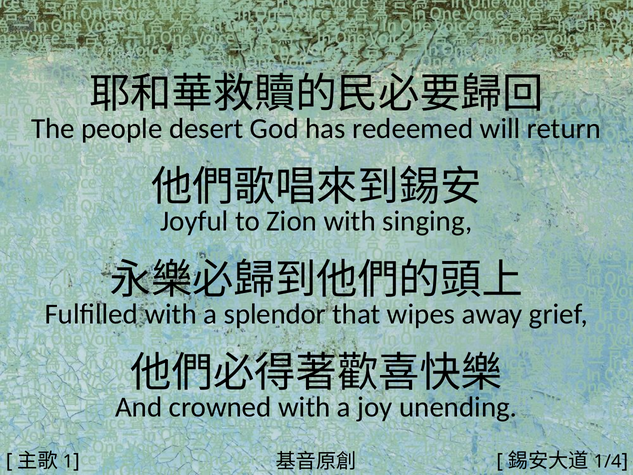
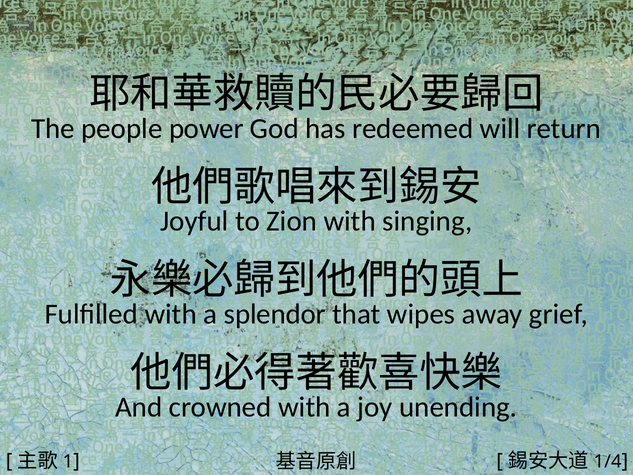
desert: desert -> power (206, 128)
